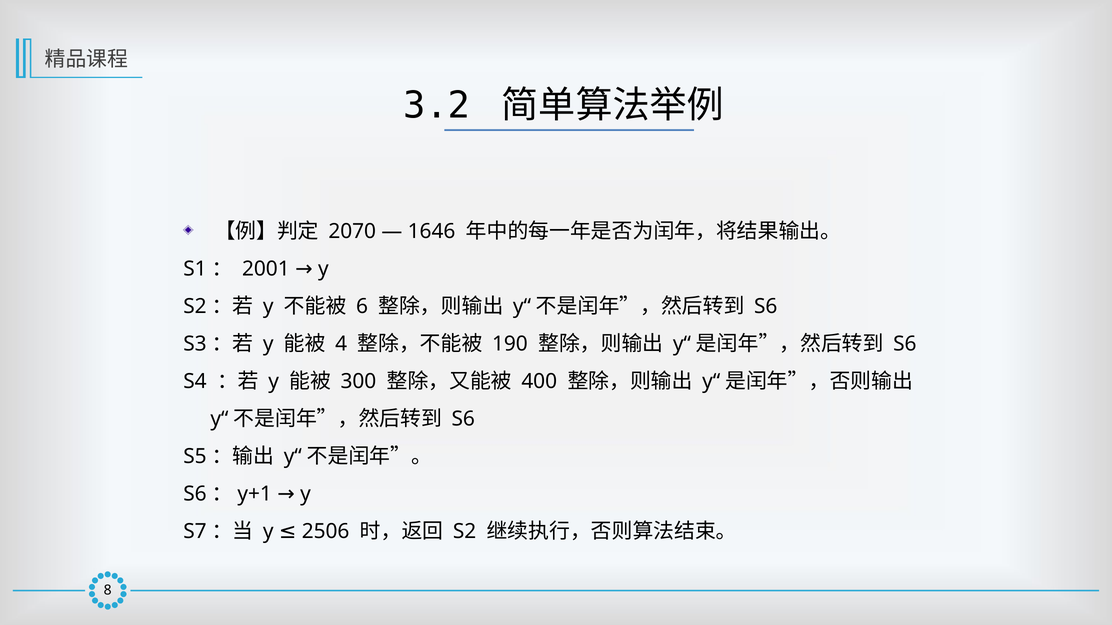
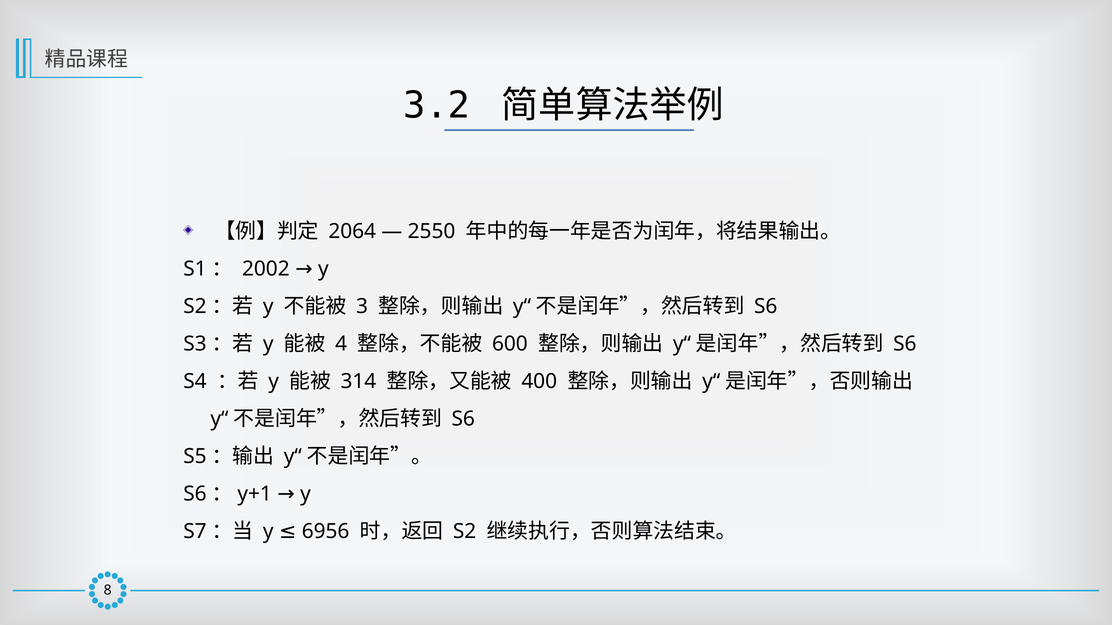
2070: 2070 -> 2064 (352, 232)
1646: 1646 -> 2550 (432, 232)
2001: 2001 -> 2002 (266, 269)
6: 6 -> 3 (362, 307)
190: 190 -> 600 (510, 344)
300: 300 -> 314 (358, 382)
2506: 2506 -> 6956 (326, 532)
